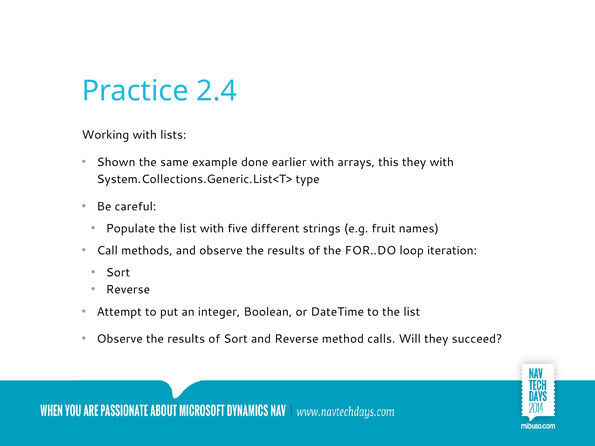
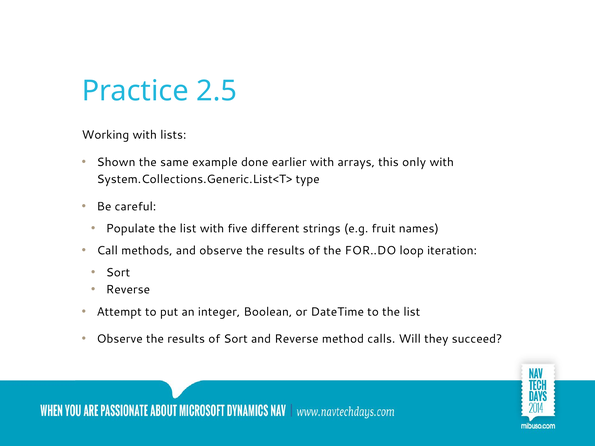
2.4: 2.4 -> 2.5 (217, 91)
this they: they -> only (414, 162)
